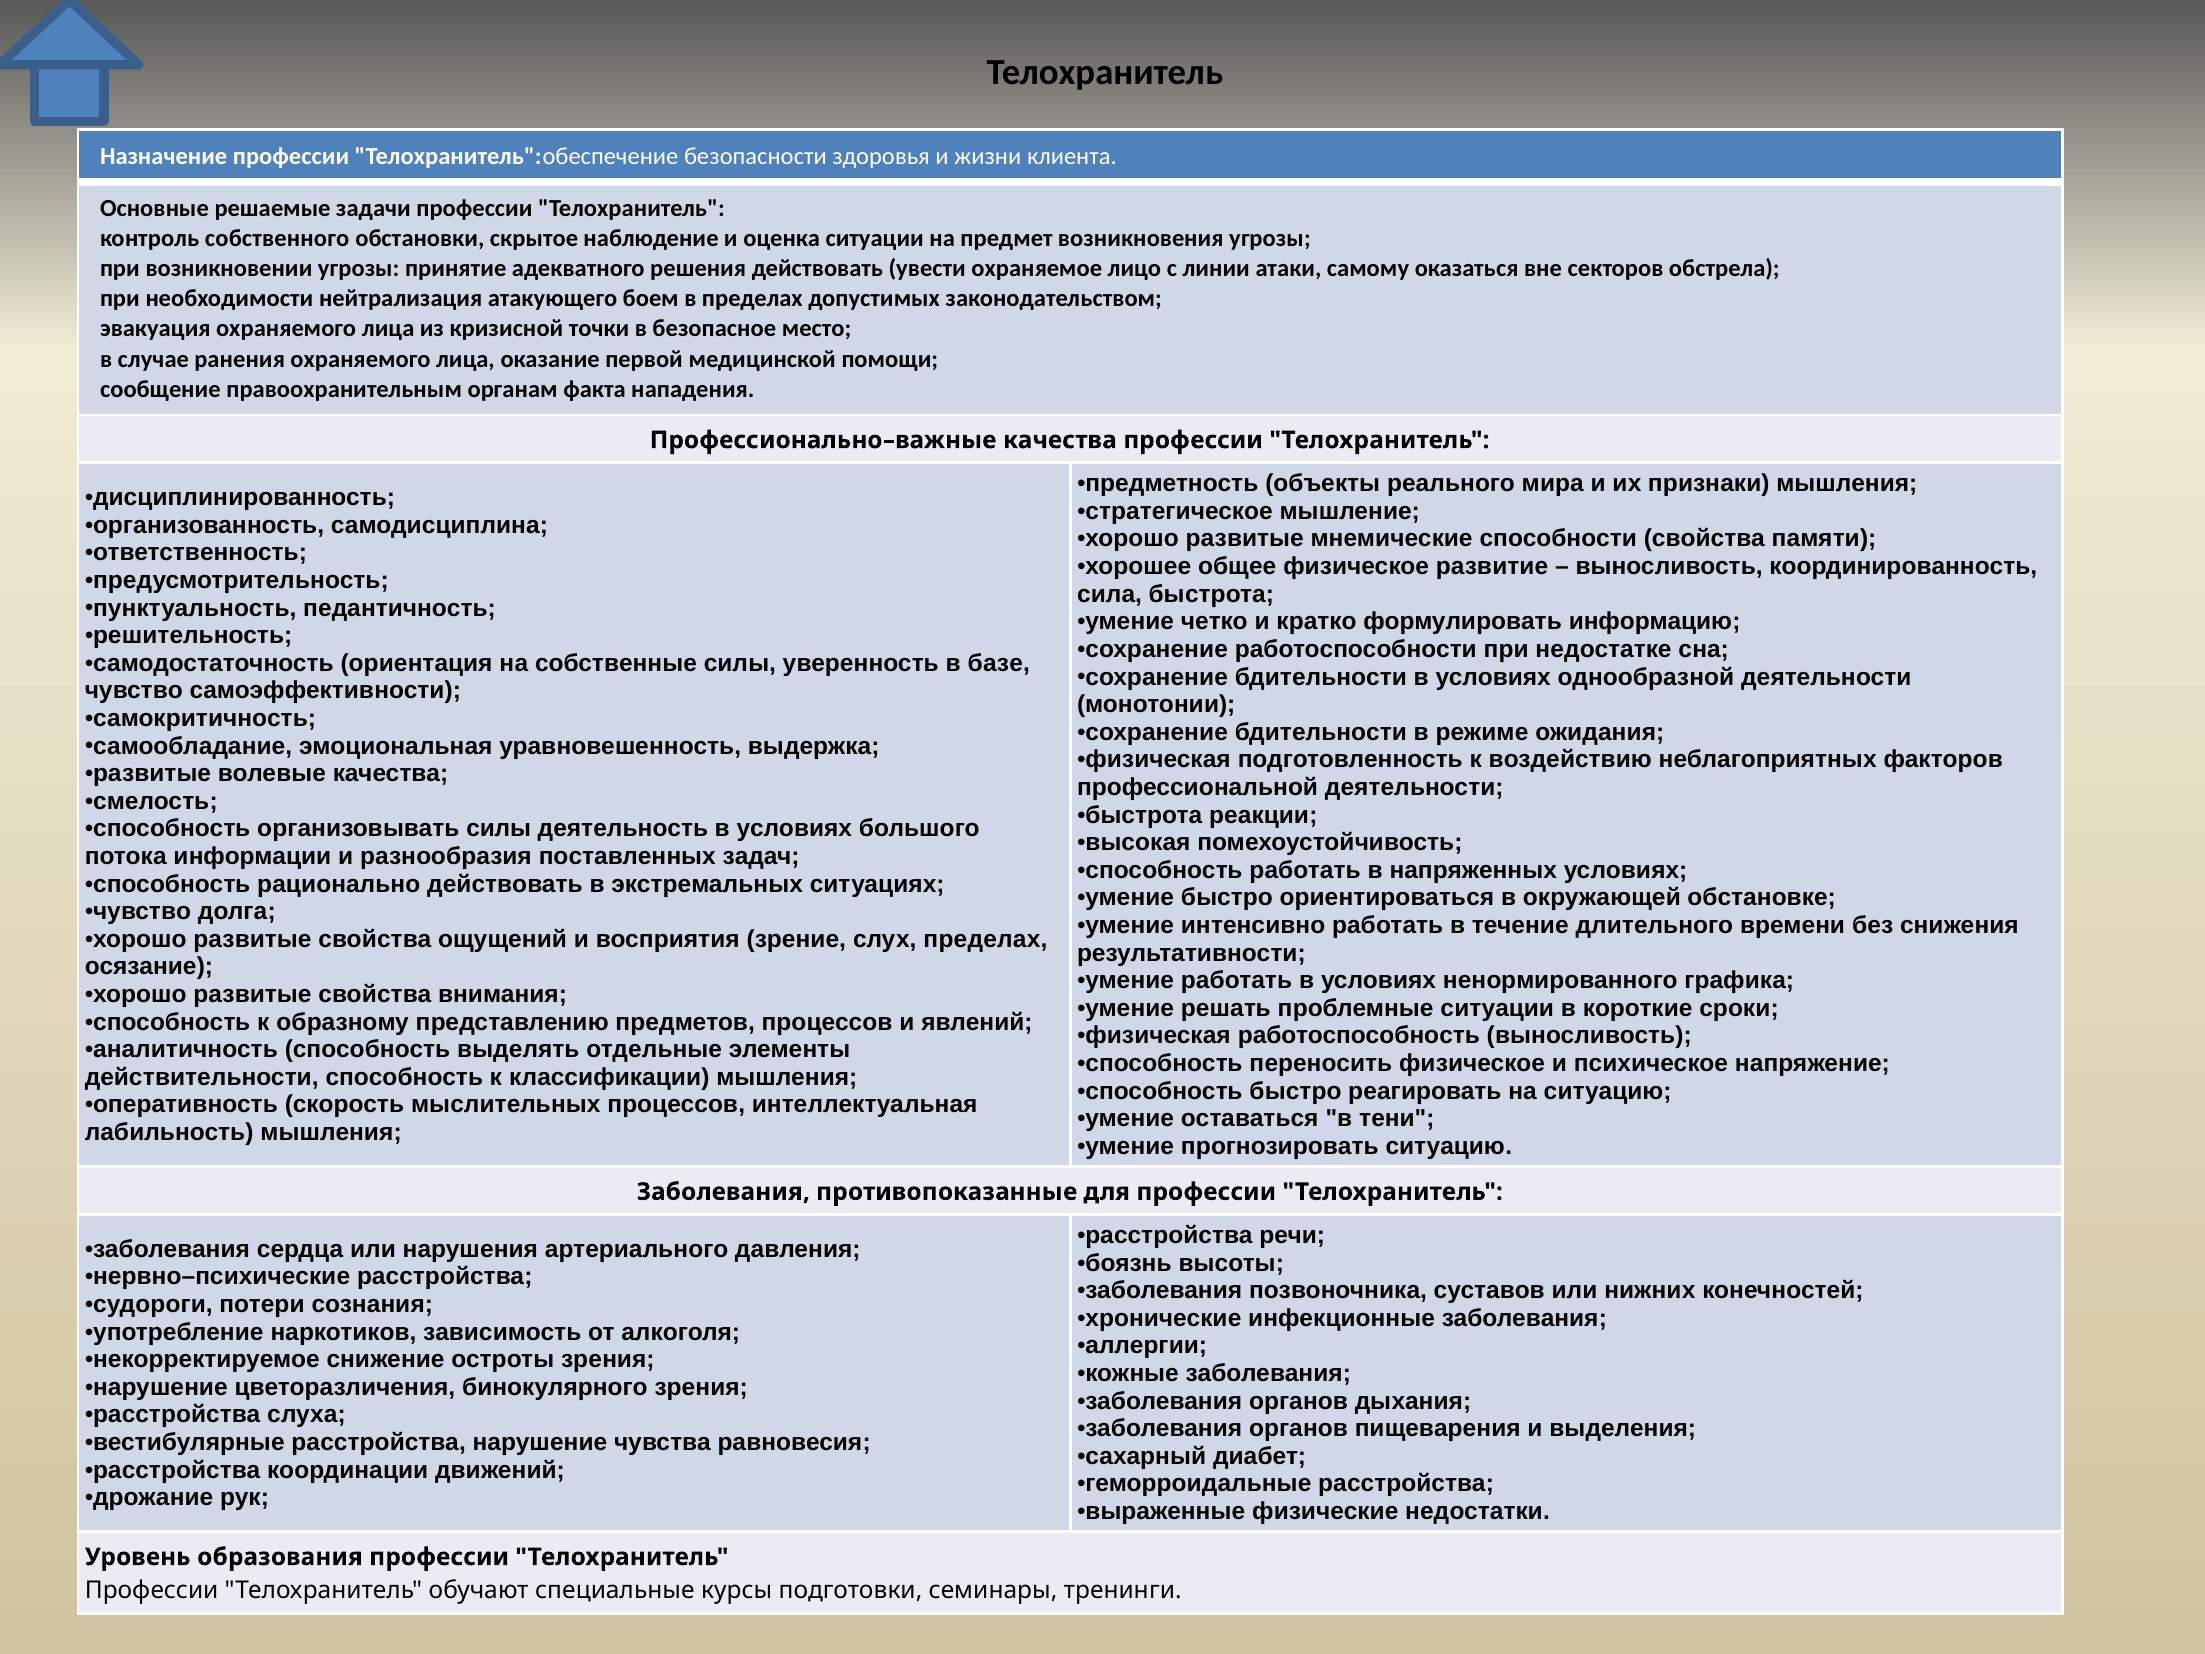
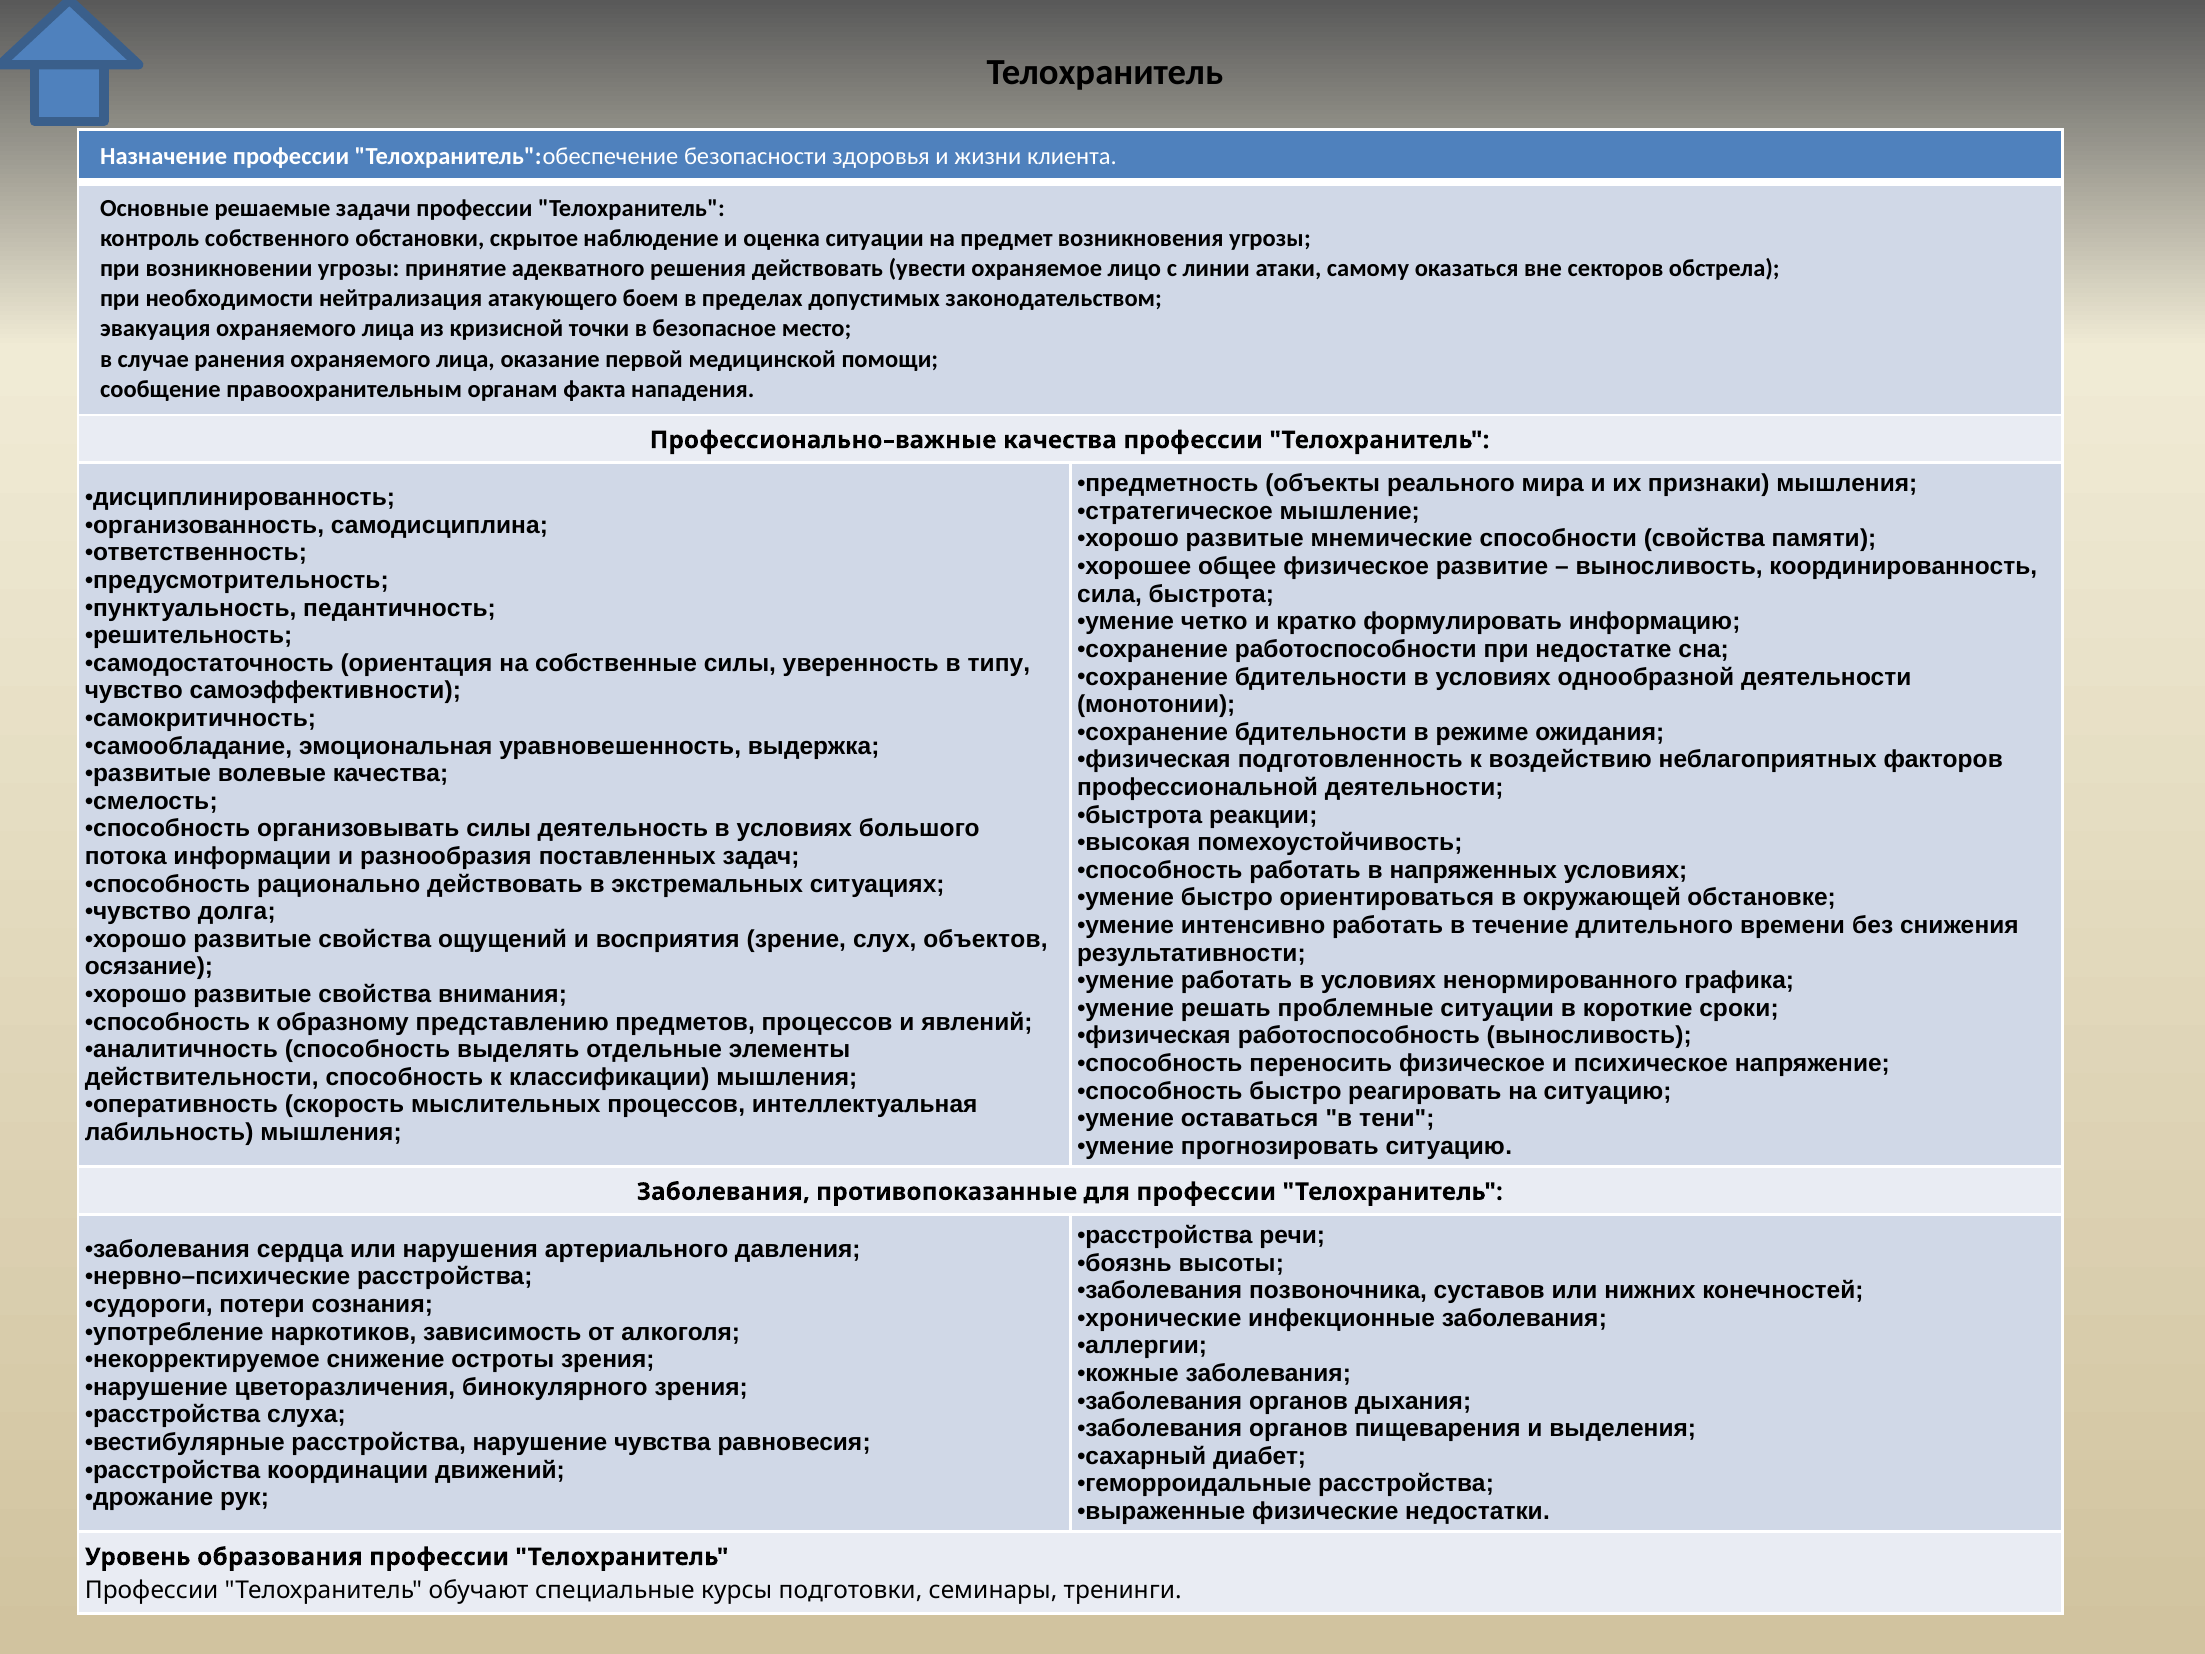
базе: базе -> типу (999, 663)
слух пределах: пределах -> объектов (985, 939)
